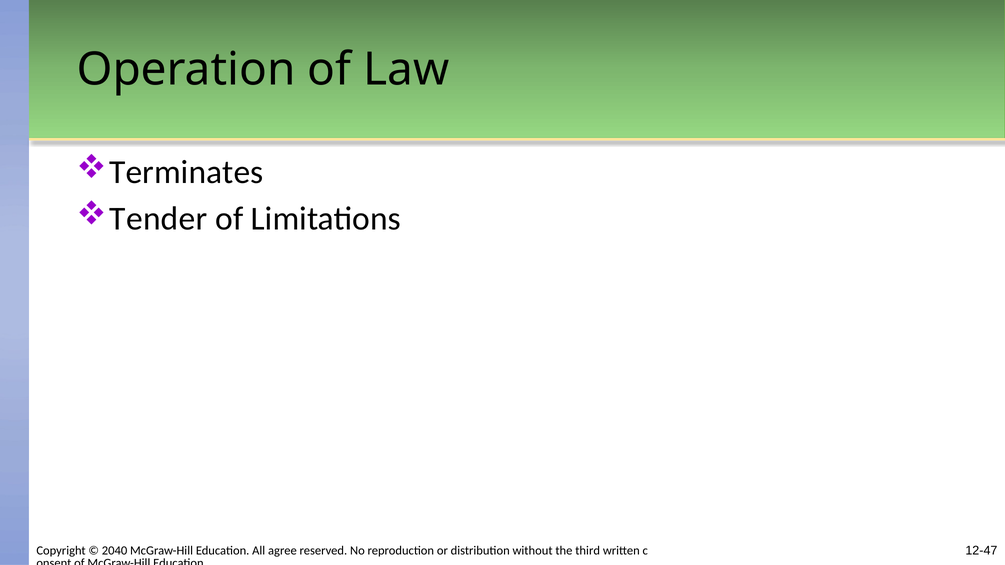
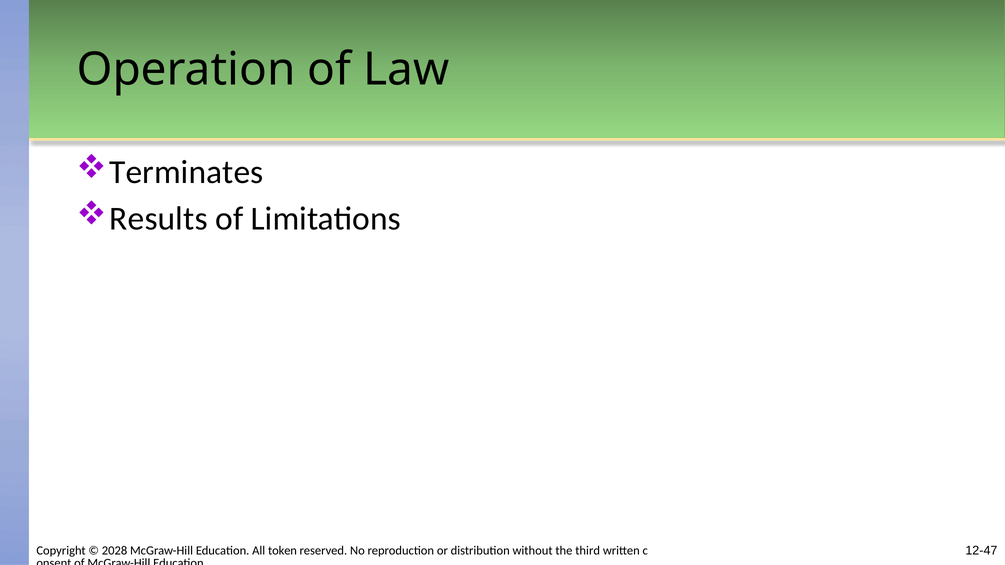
Tender: Tender -> Results (159, 219)
2040: 2040 -> 2028 (115, 551)
agree: agree -> token (283, 551)
